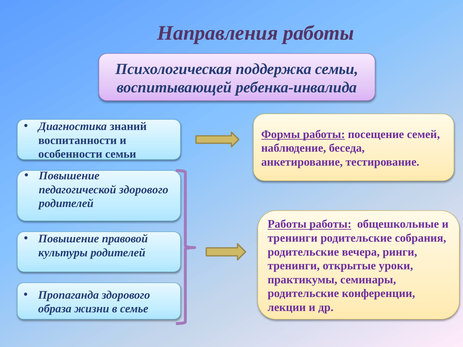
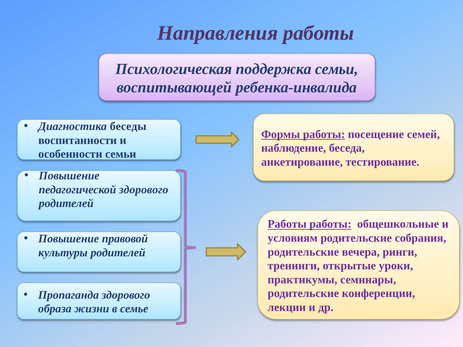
знаний: знаний -> беседы (128, 127)
тренинги: тренинги -> условиям (293, 238)
